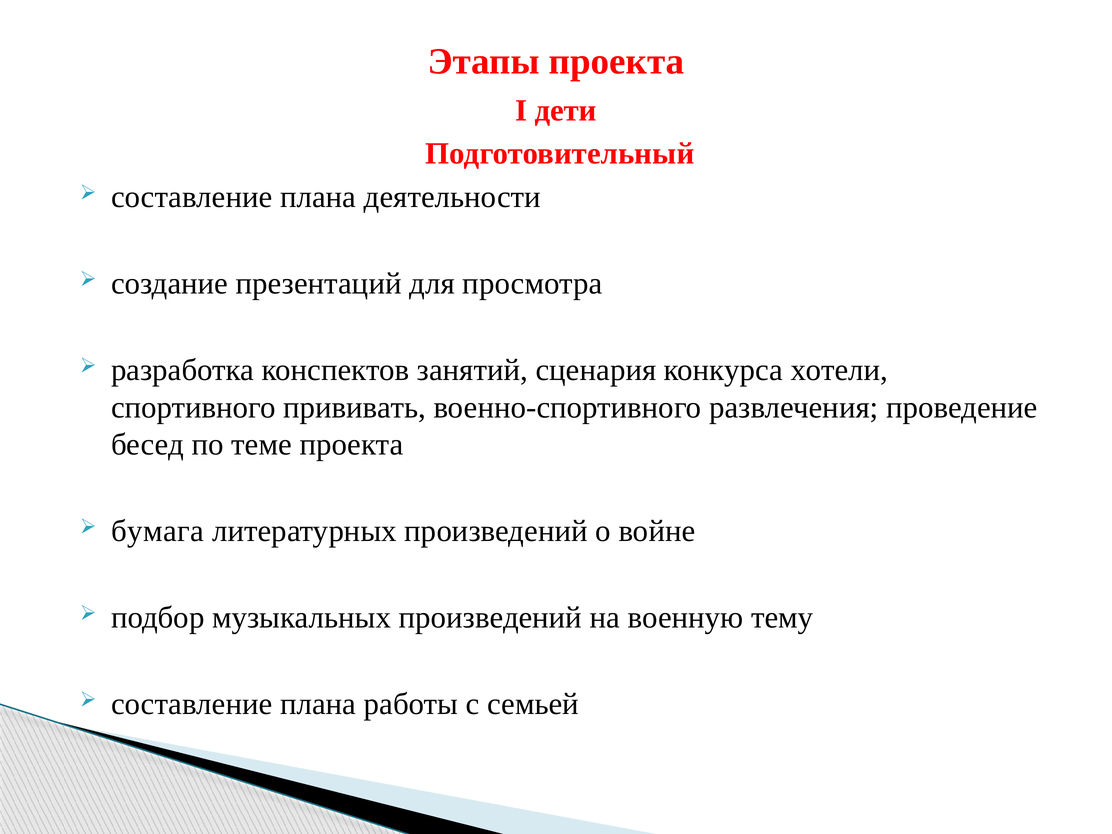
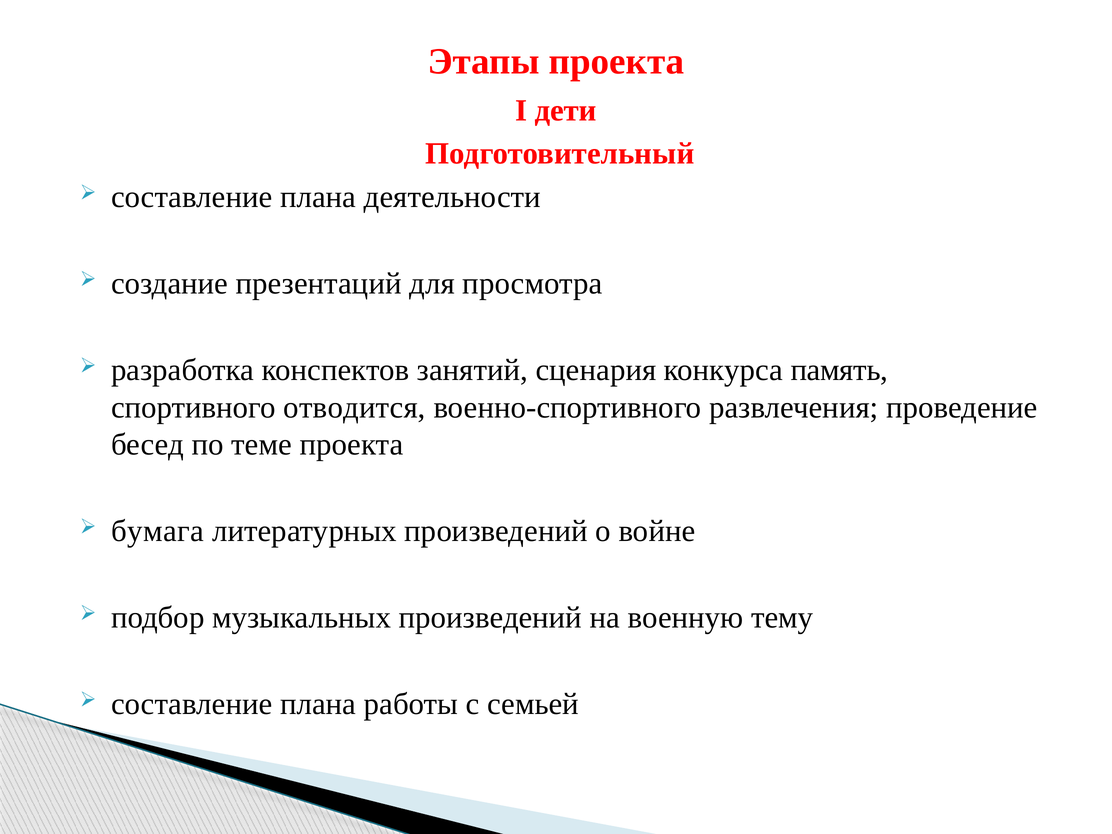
хотели: хотели -> память (839, 370)
прививать: прививать -> отводится (355, 407)
